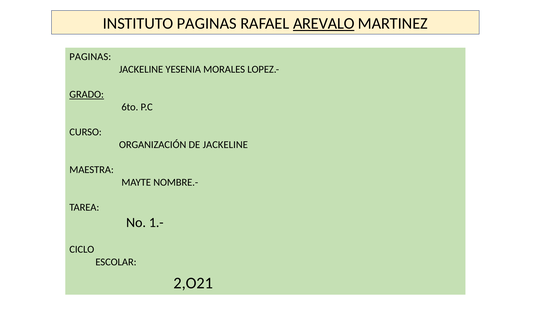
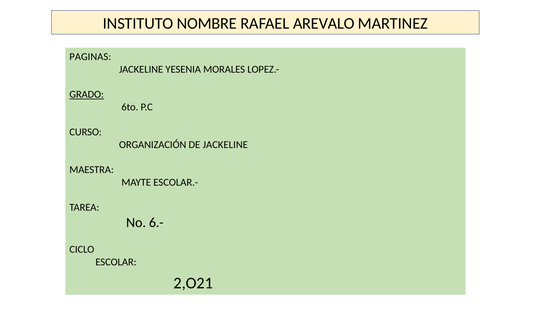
INSTITUTO PAGINAS: PAGINAS -> NOMBRE (207, 23)
AREVALO underline: present -> none (324, 23)
NOMBRE.-: NOMBRE.- -> ESCOLAR.- (176, 182)
1.-: 1.- -> 6.- (156, 222)
